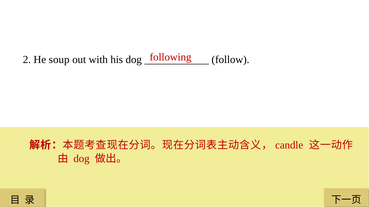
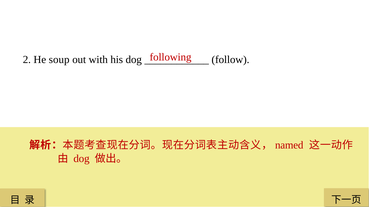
candle: candle -> named (289, 145)
